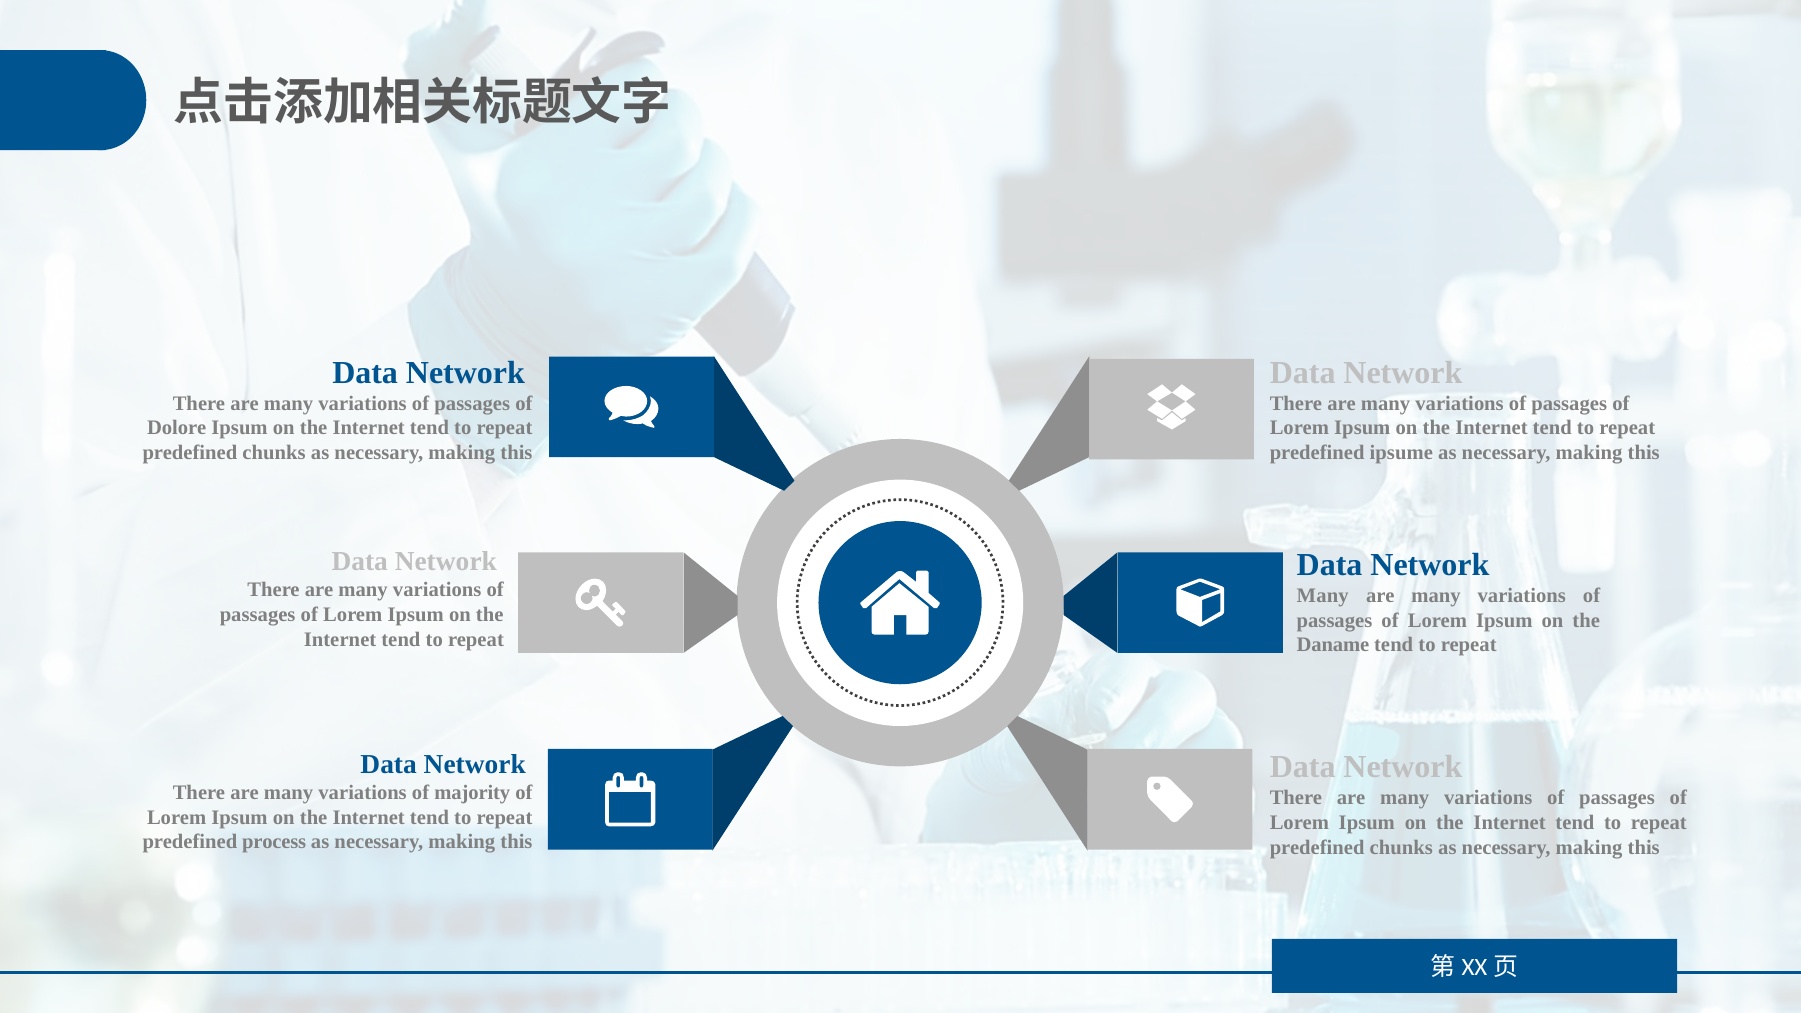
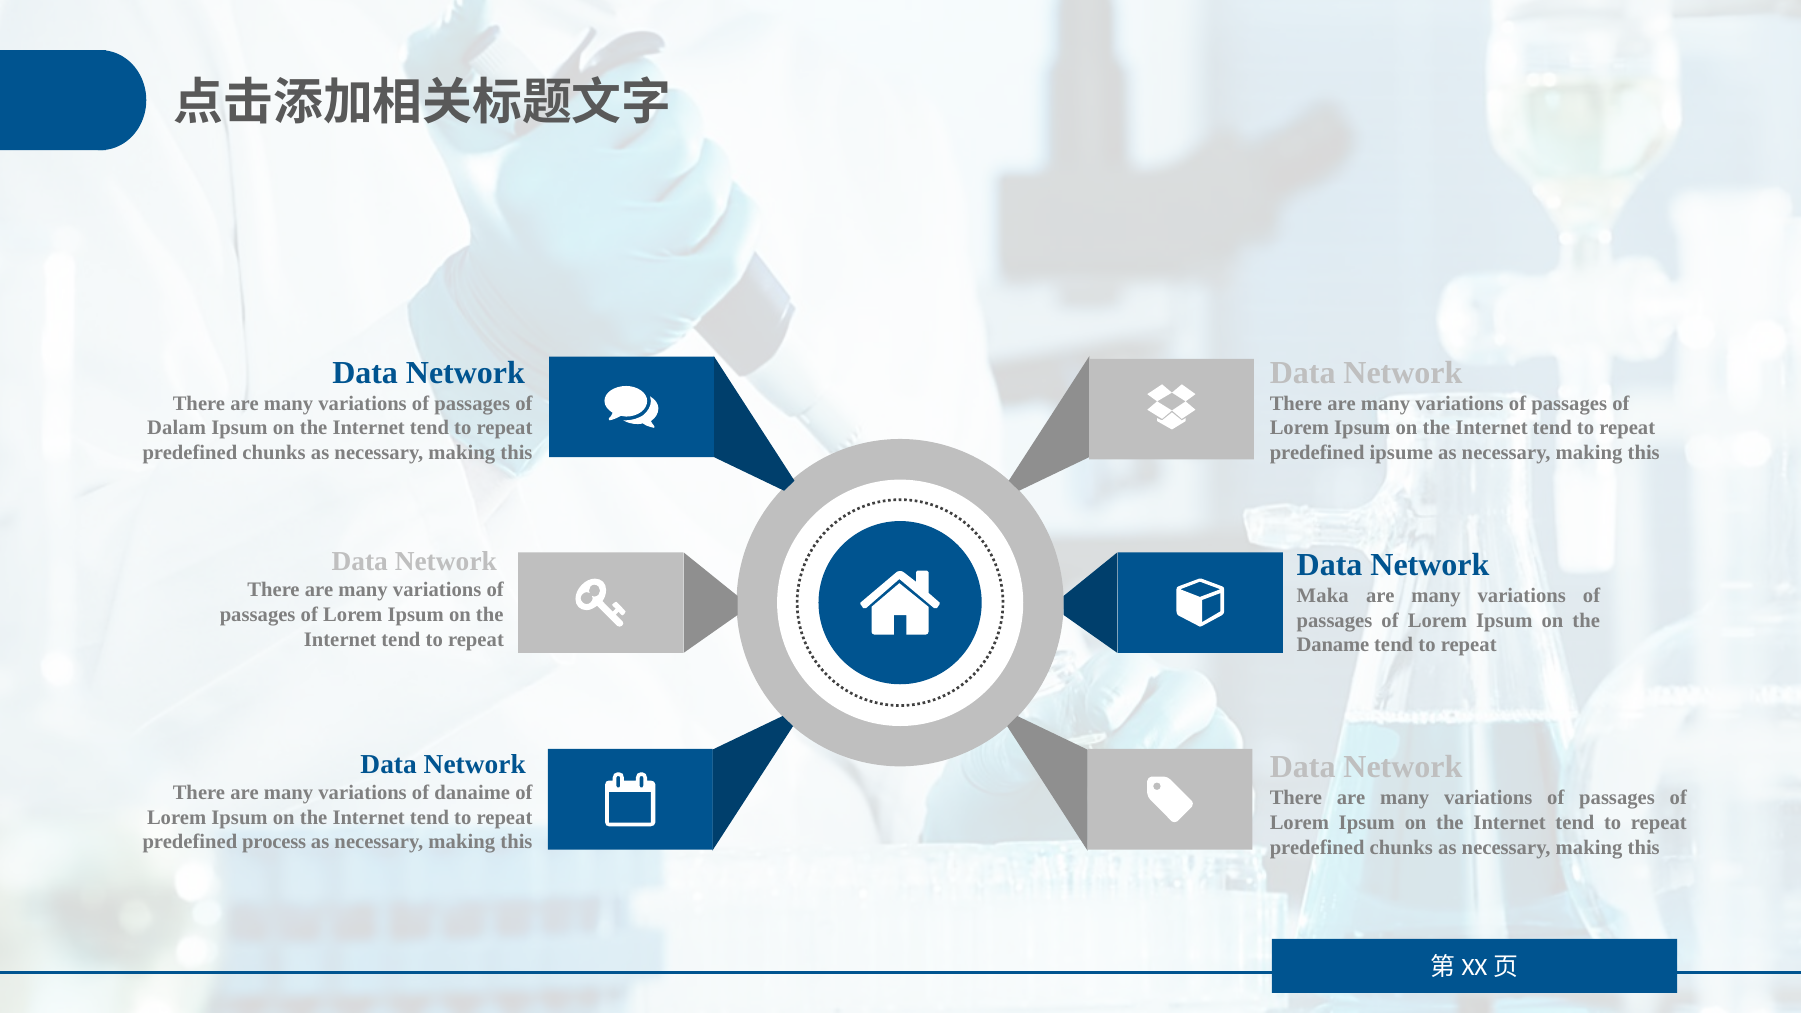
Dolore: Dolore -> Dalam (177, 428)
Many: Many -> Maka (1323, 596)
majority: majority -> danaime (472, 793)
